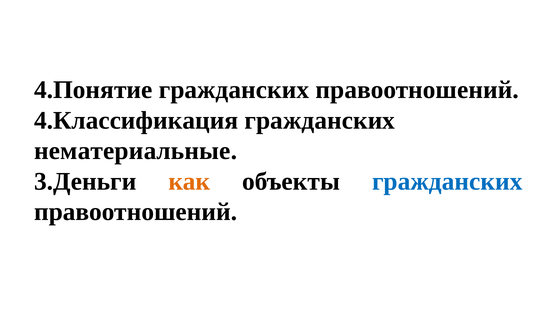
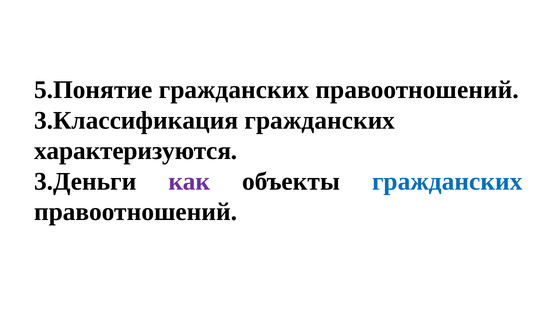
4.Понятие: 4.Понятие -> 5.Понятие (93, 90)
4.Классификация: 4.Классификация -> 3.Классификация (136, 120)
нематериальные: нематериальные -> характеризуются (136, 151)
как colour: orange -> purple (189, 181)
